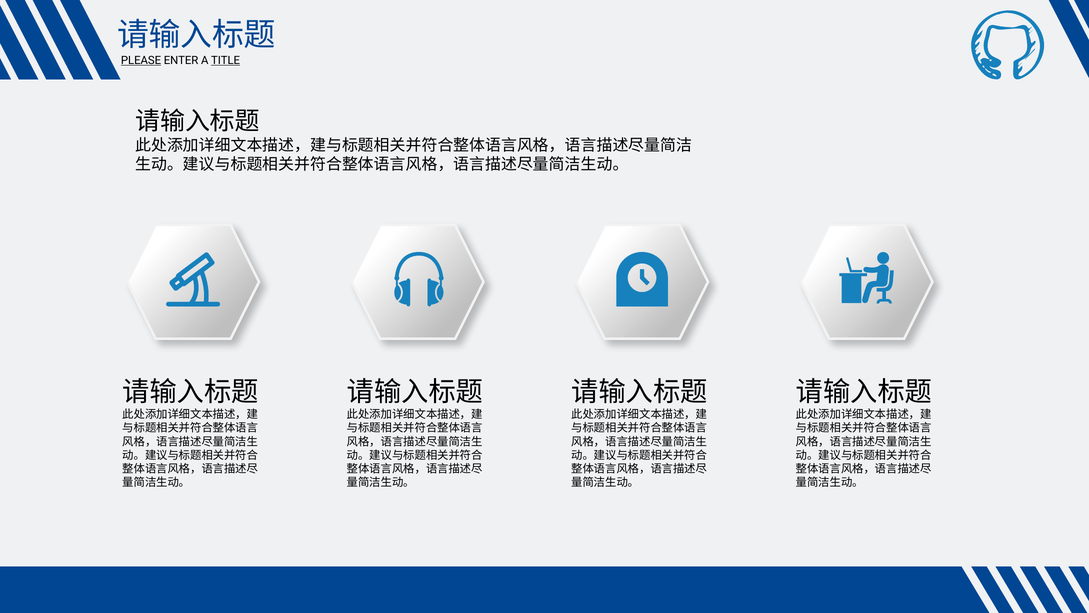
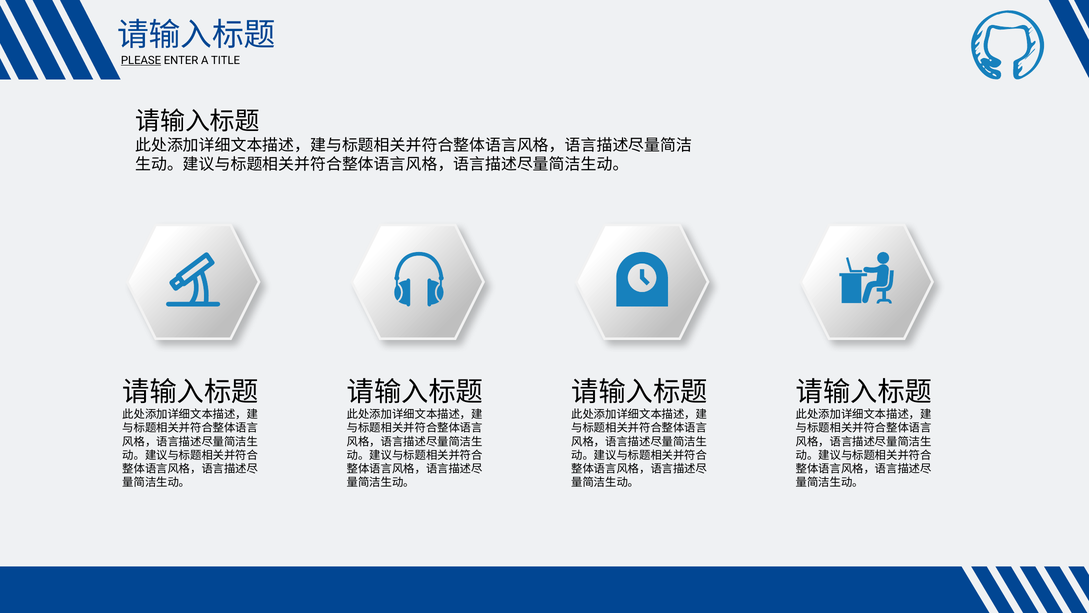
TITLE underline: present -> none (226, 60)
